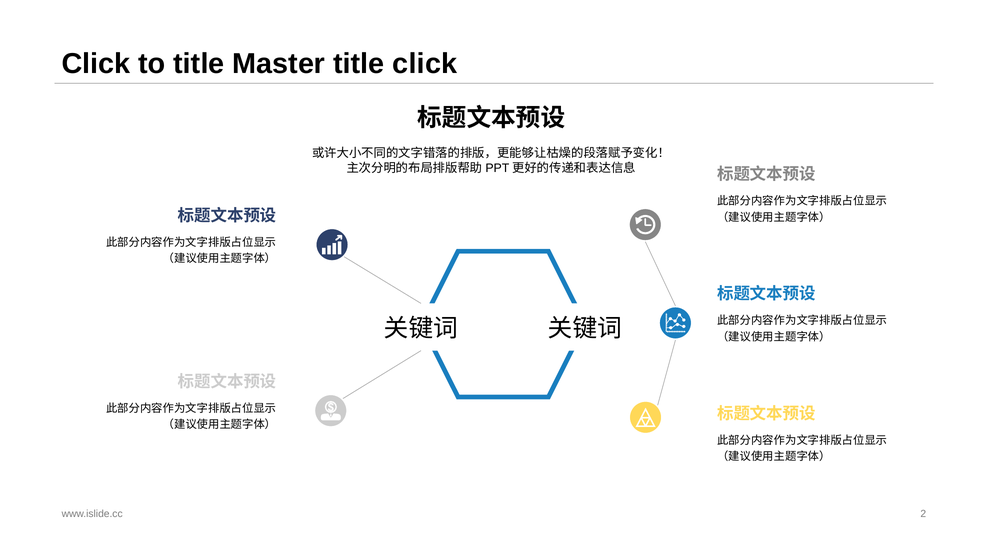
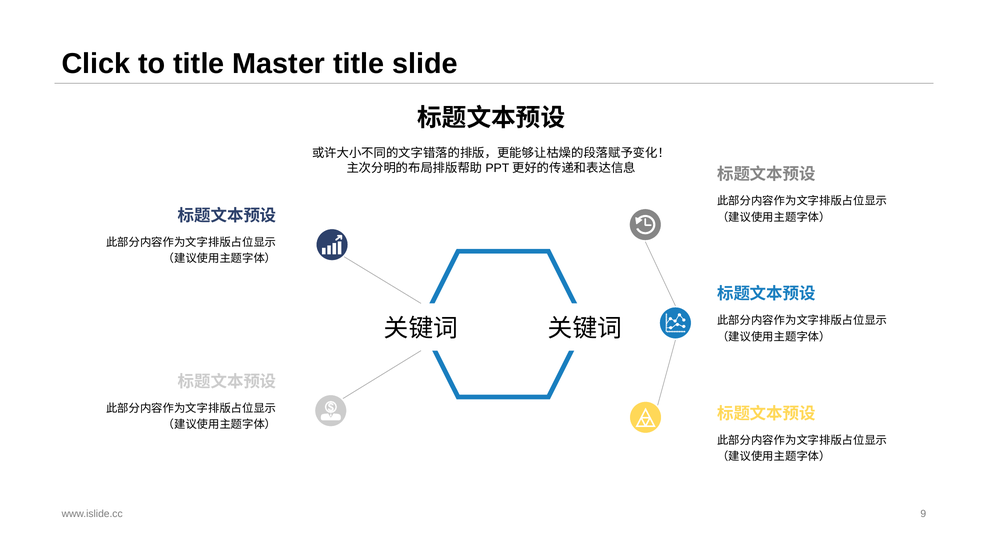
title click: click -> slide (425, 64)
2: 2 -> 9 (923, 515)
